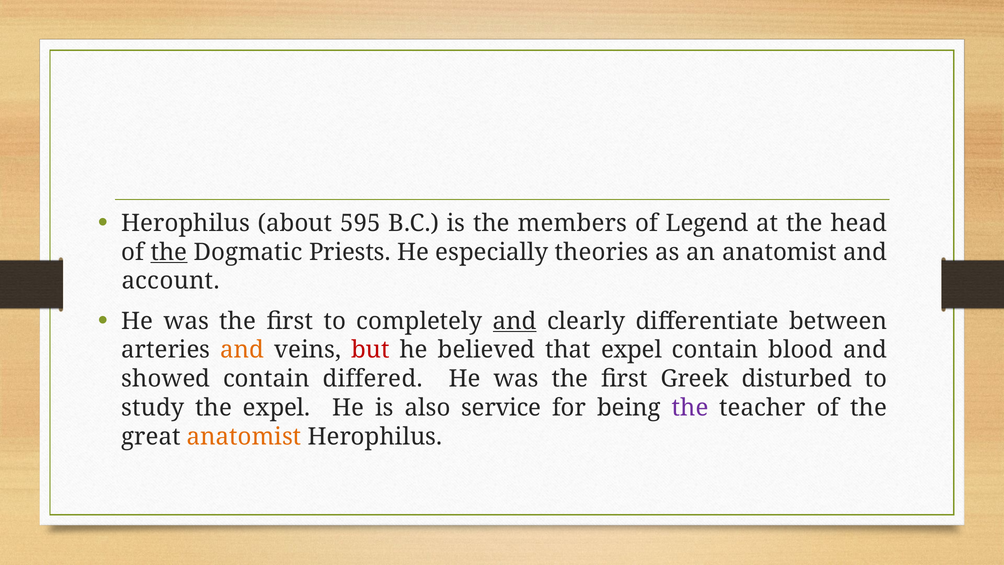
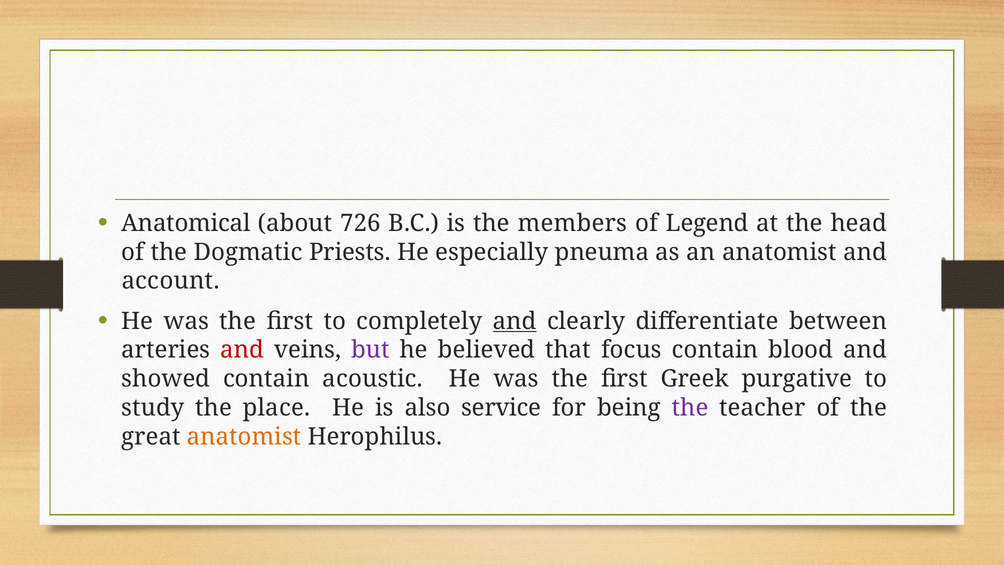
Herophilus: Herophilus -> Anatomical (186, 223)
595: 595 -> 726 (360, 223)
the underline: present -> none (169, 252)
theories: theories -> pneuma (602, 252)
and colour: orange -> red (242, 350)
but colour: red -> purple (370, 350)
that expel: expel -> focus (631, 350)
differed: differed -> acoustic (373, 379)
disturbed: disturbed -> purgative (797, 379)
the expel: expel -> place (277, 408)
